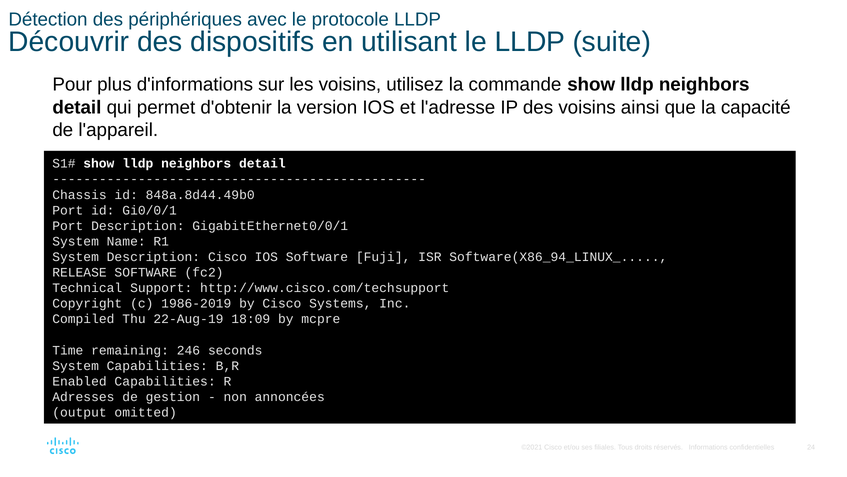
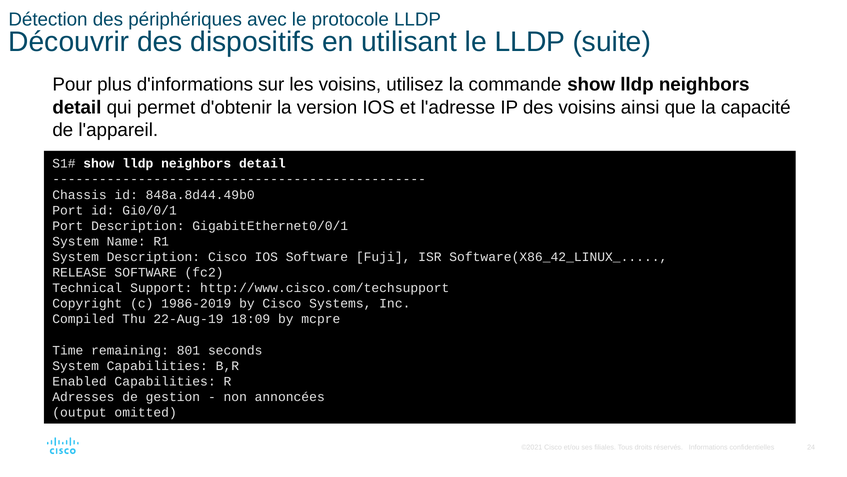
Software(X86_94_LINUX_: Software(X86_94_LINUX_ -> Software(X86_42_LINUX_ (558, 257)
246: 246 -> 801 (188, 350)
